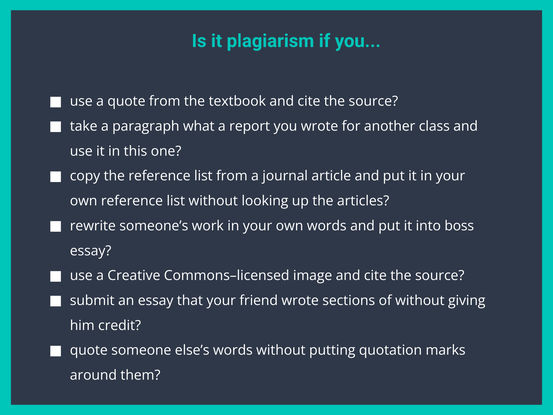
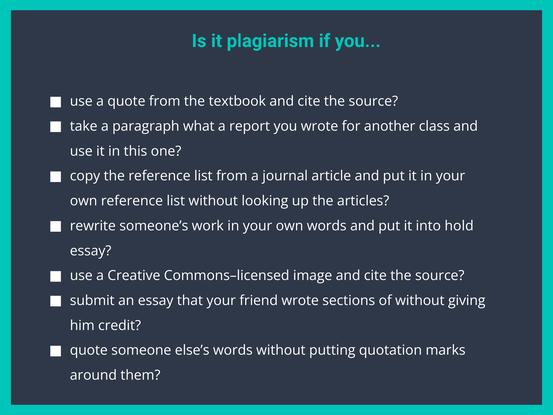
boss: boss -> hold (459, 226)
